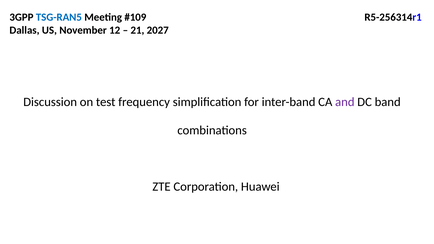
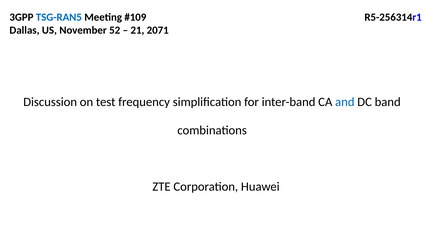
12: 12 -> 52 (115, 30)
2027: 2027 -> 2071 (158, 30)
and colour: purple -> blue (345, 102)
